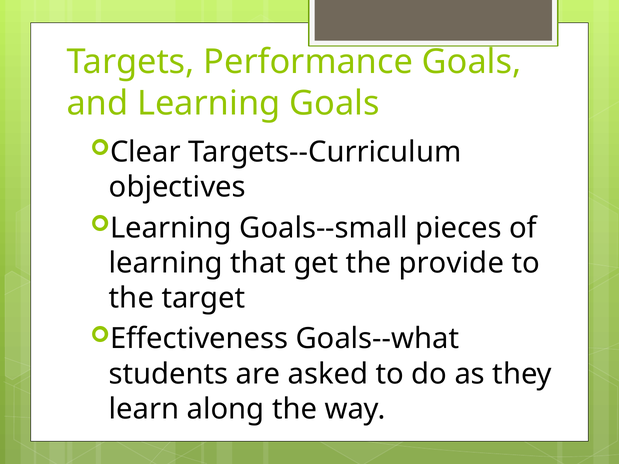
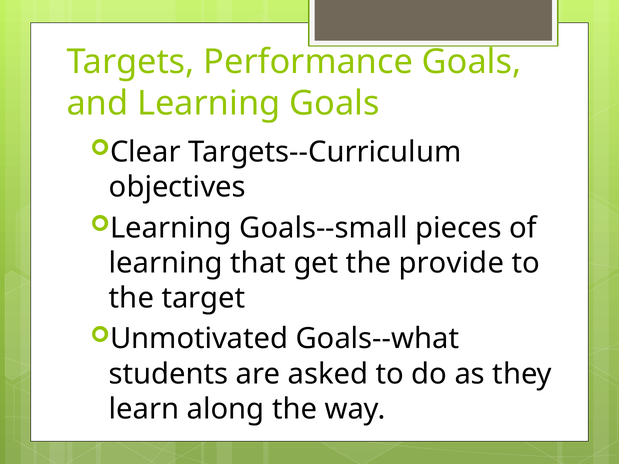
Effectiveness: Effectiveness -> Unmotivated (199, 339)
